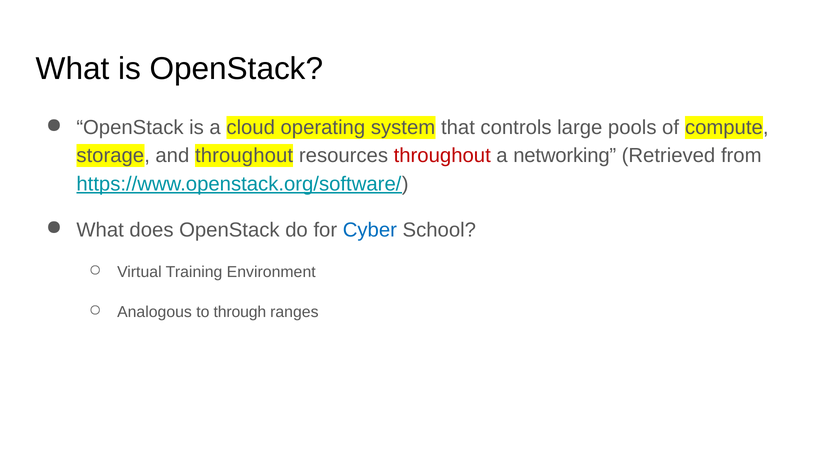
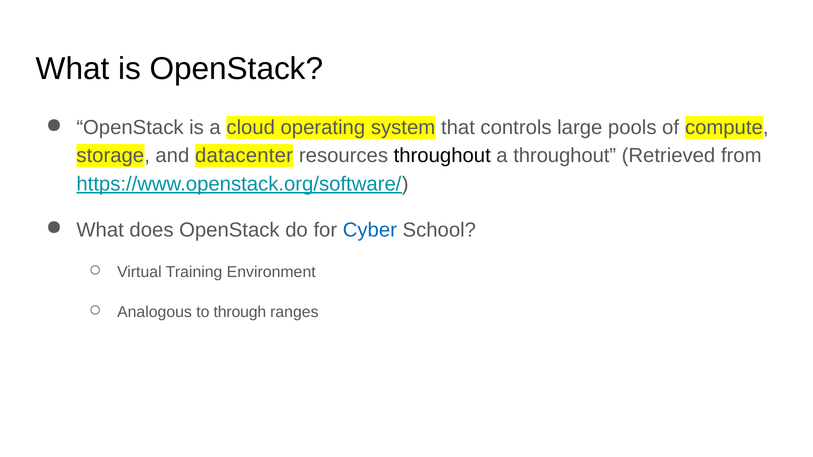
and throughout: throughout -> datacenter (244, 156)
throughout colour: red -> black (442, 156)
a networking: networking -> throughout (565, 156)
